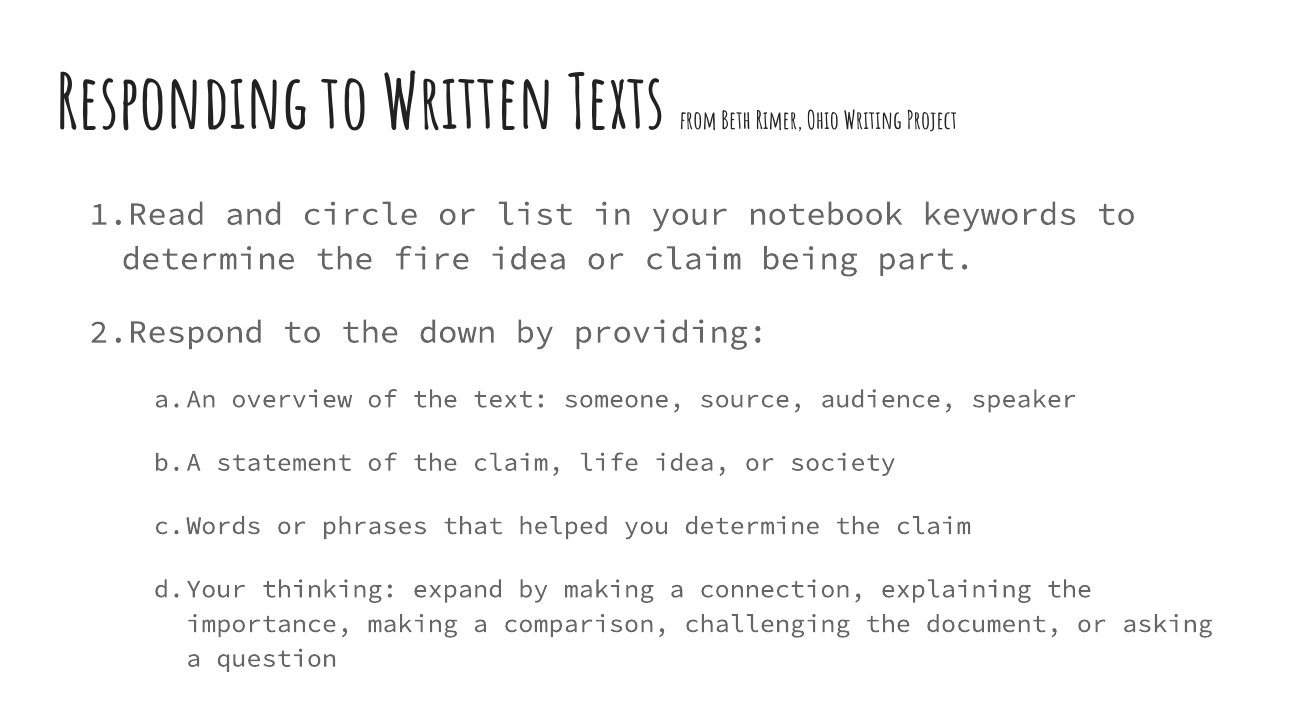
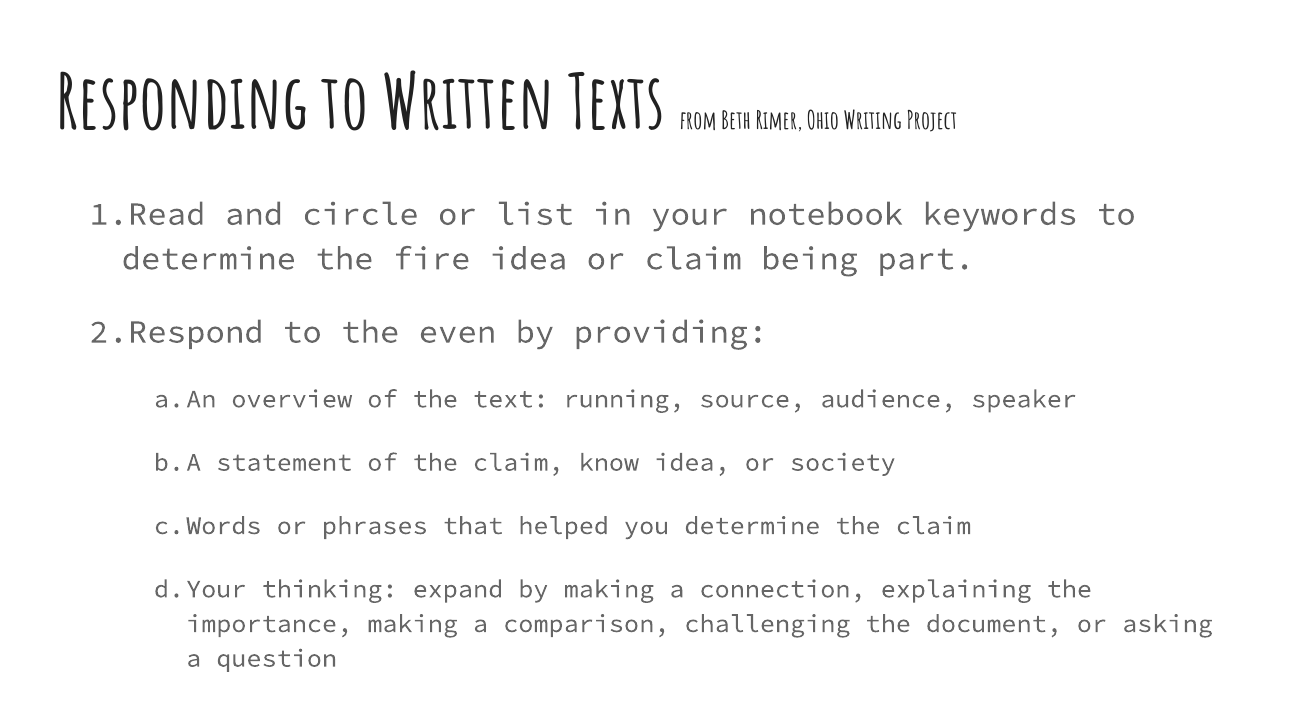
down: down -> even (457, 332)
someone: someone -> running (624, 399)
life: life -> know (609, 462)
